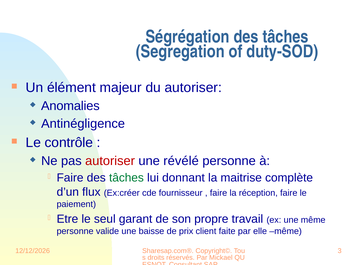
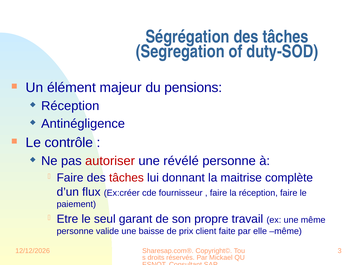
du autoriser: autoriser -> pensions (193, 88)
Anomalies: Anomalies -> Réception (70, 106)
tâches colour: green -> red (126, 178)
